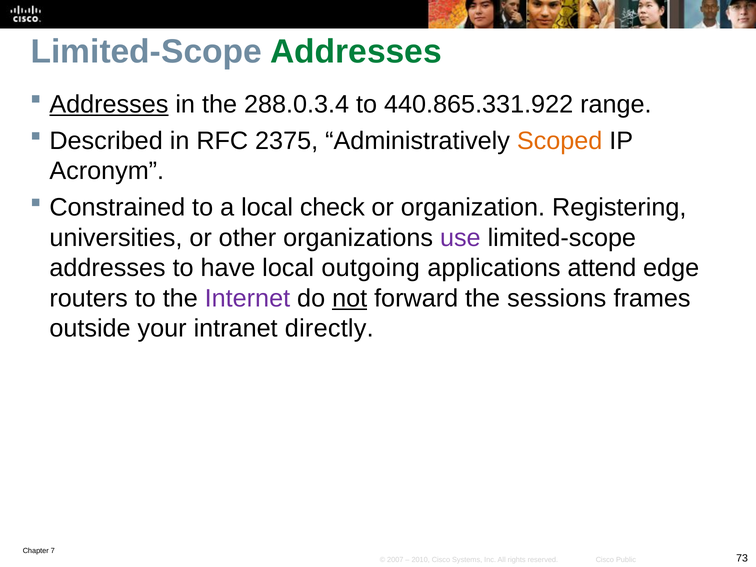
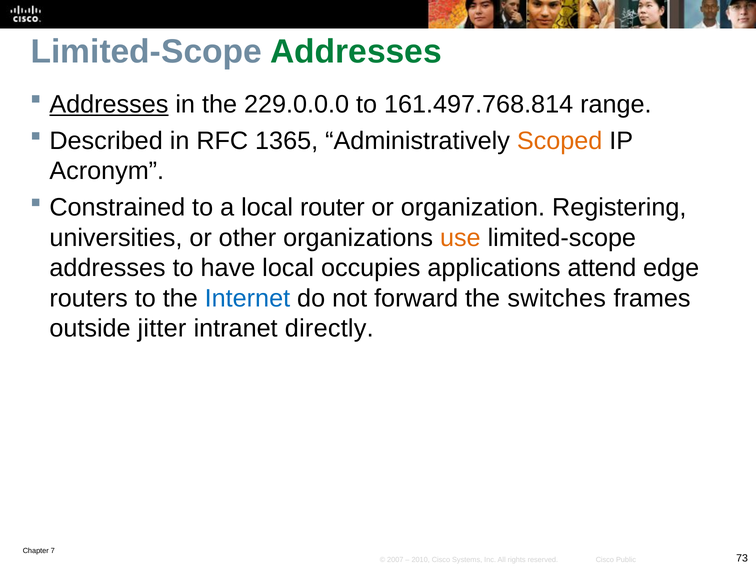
288.0.3.4: 288.0.3.4 -> 229.0.0.0 (297, 104)
440.865.331.922: 440.865.331.922 -> 161.497.768.814 (479, 104)
2375: 2375 -> 1365 (287, 141)
check: check -> router (332, 208)
use colour: purple -> orange (460, 238)
outgoing: outgoing -> occupies (371, 268)
Internet colour: purple -> blue (247, 298)
not underline: present -> none (350, 298)
sessions: sessions -> switches (557, 298)
your: your -> jitter (162, 329)
